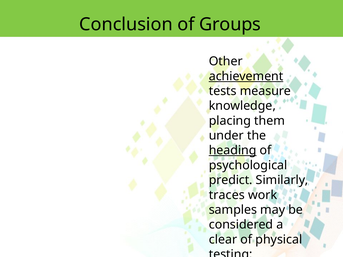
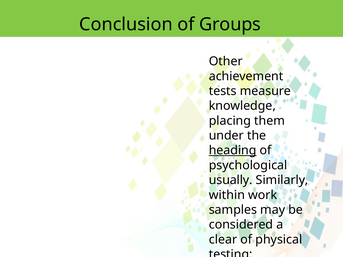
achievement underline: present -> none (246, 76)
predict: predict -> usually (231, 180)
traces: traces -> within (227, 195)
